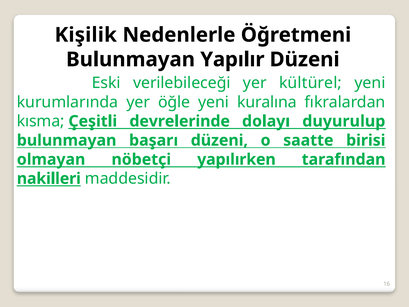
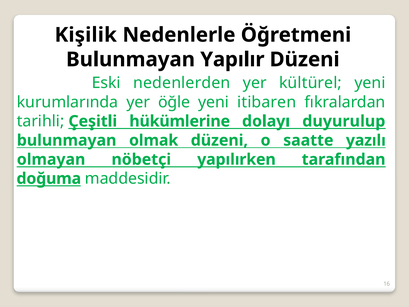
verilebileceği: verilebileceği -> nedenlerden (182, 83)
kuralına: kuralına -> itibaren (267, 102)
kısma: kısma -> tarihli (41, 121)
devrelerinde: devrelerinde -> hükümlerine (180, 121)
başarı: başarı -> olmak (154, 140)
birisi: birisi -> yazılı (366, 140)
nakilleri: nakilleri -> doğuma (49, 178)
